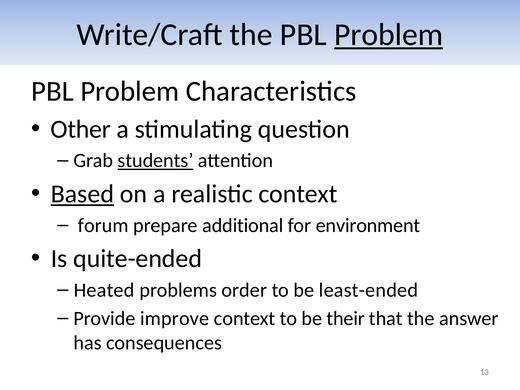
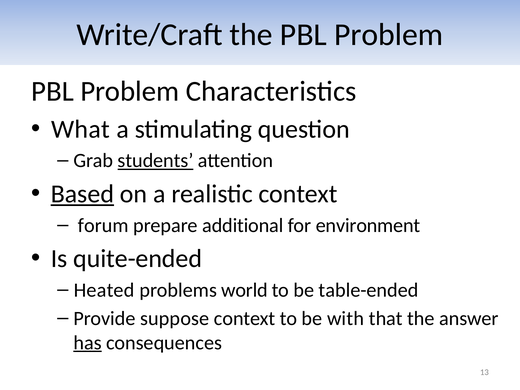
Problem underline: present -> none (389, 35)
Other: Other -> What (80, 129)
order: order -> world (244, 290)
least-ended: least-ended -> table-ended (369, 290)
improve: improve -> suppose (175, 318)
their: their -> with (346, 318)
has underline: none -> present (88, 343)
